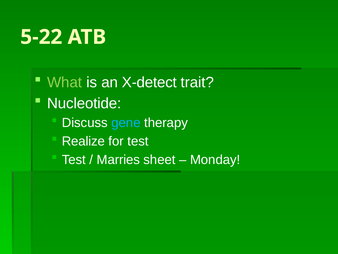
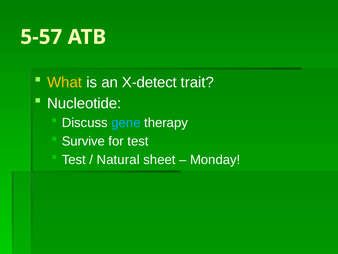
5-22: 5-22 -> 5-57 (41, 37)
What colour: light green -> yellow (65, 82)
Realize: Realize -> Survive (83, 141)
Marries: Marries -> Natural (118, 159)
